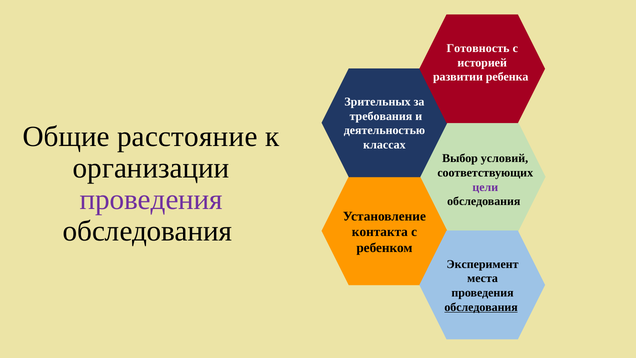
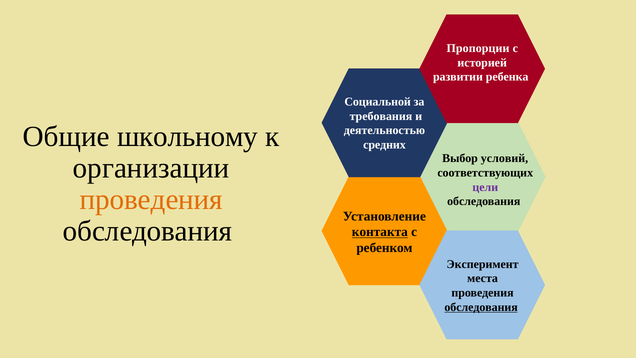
Готовность: Готовность -> Пропорции (478, 48)
Зрительных: Зрительных -> Социальной (378, 102)
расстояние: расстояние -> школьному (188, 137)
классах: классах -> средних (384, 145)
проведения colour: purple -> orange (151, 200)
контакта underline: none -> present (380, 232)
